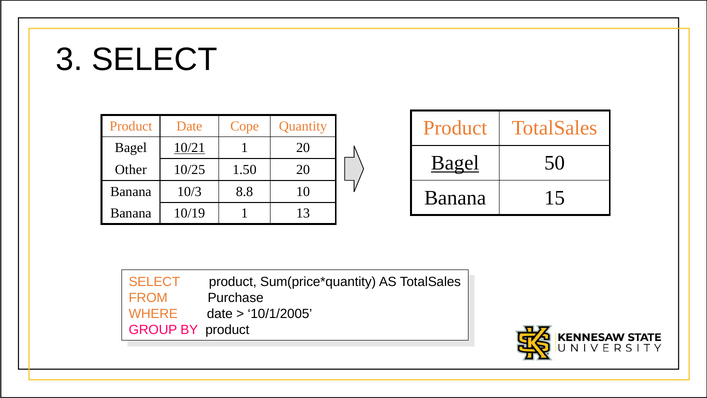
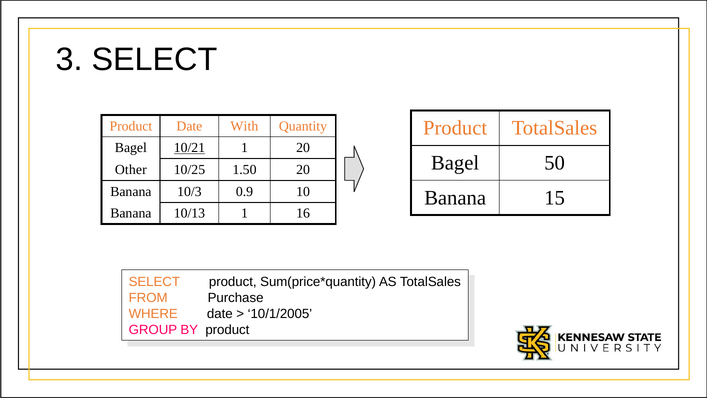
Cope: Cope -> With (244, 126)
Bagel underline: present -> none (455, 163)
8.8: 8.8 -> 0.9 (244, 191)
10/19: 10/19 -> 10/13 (189, 213)
13: 13 -> 16 (303, 213)
